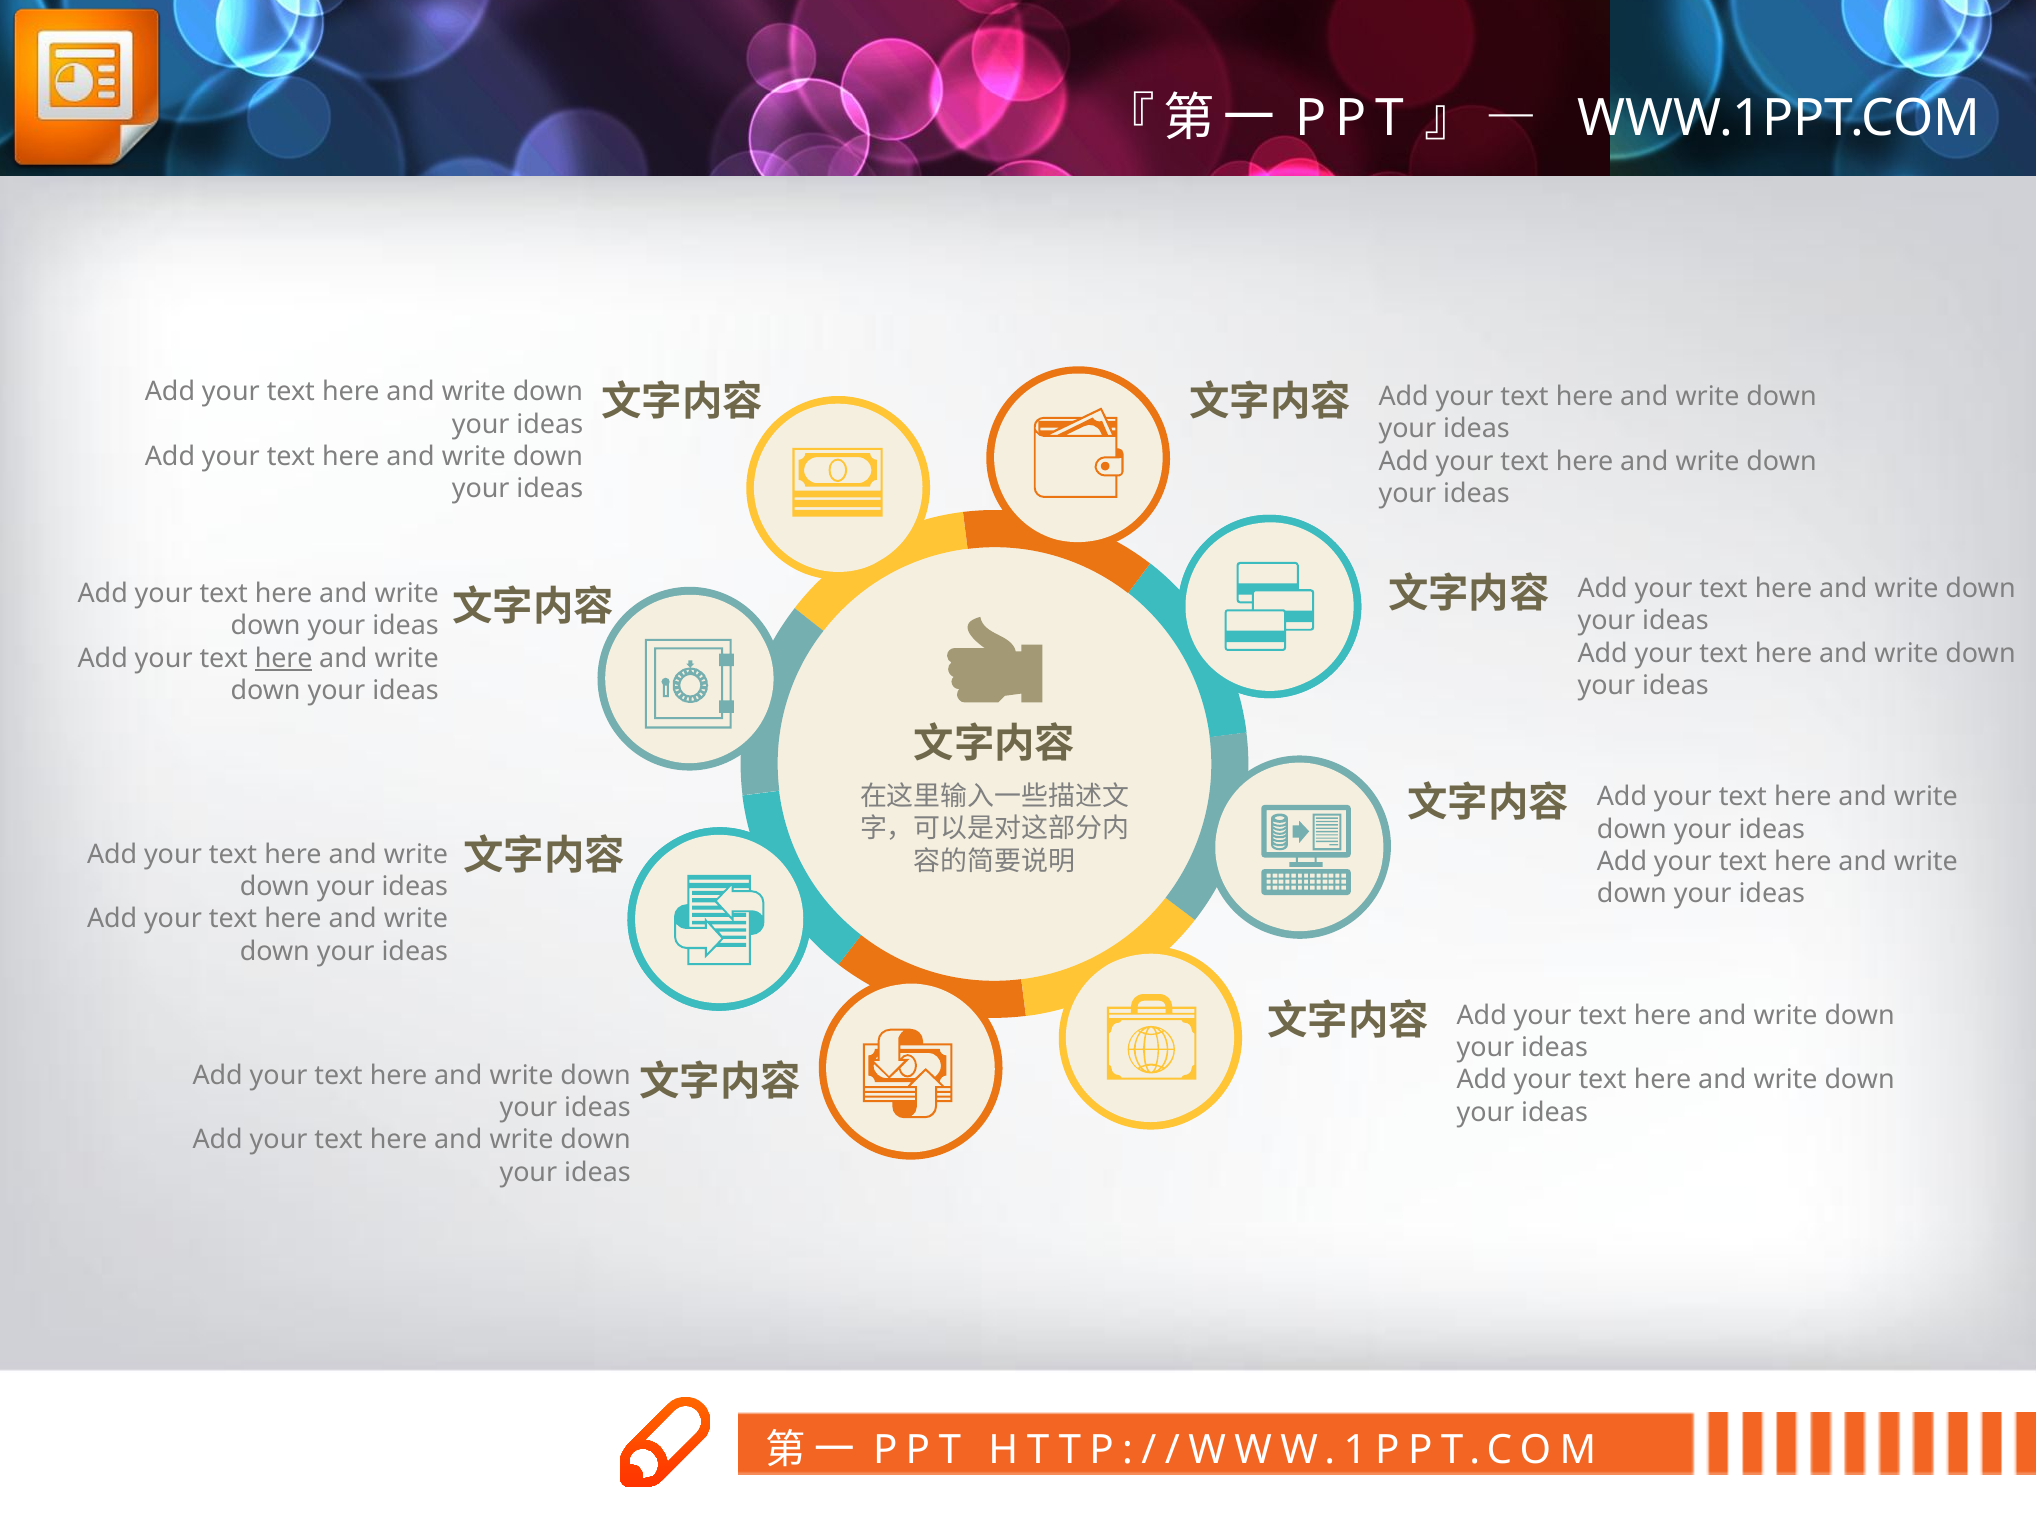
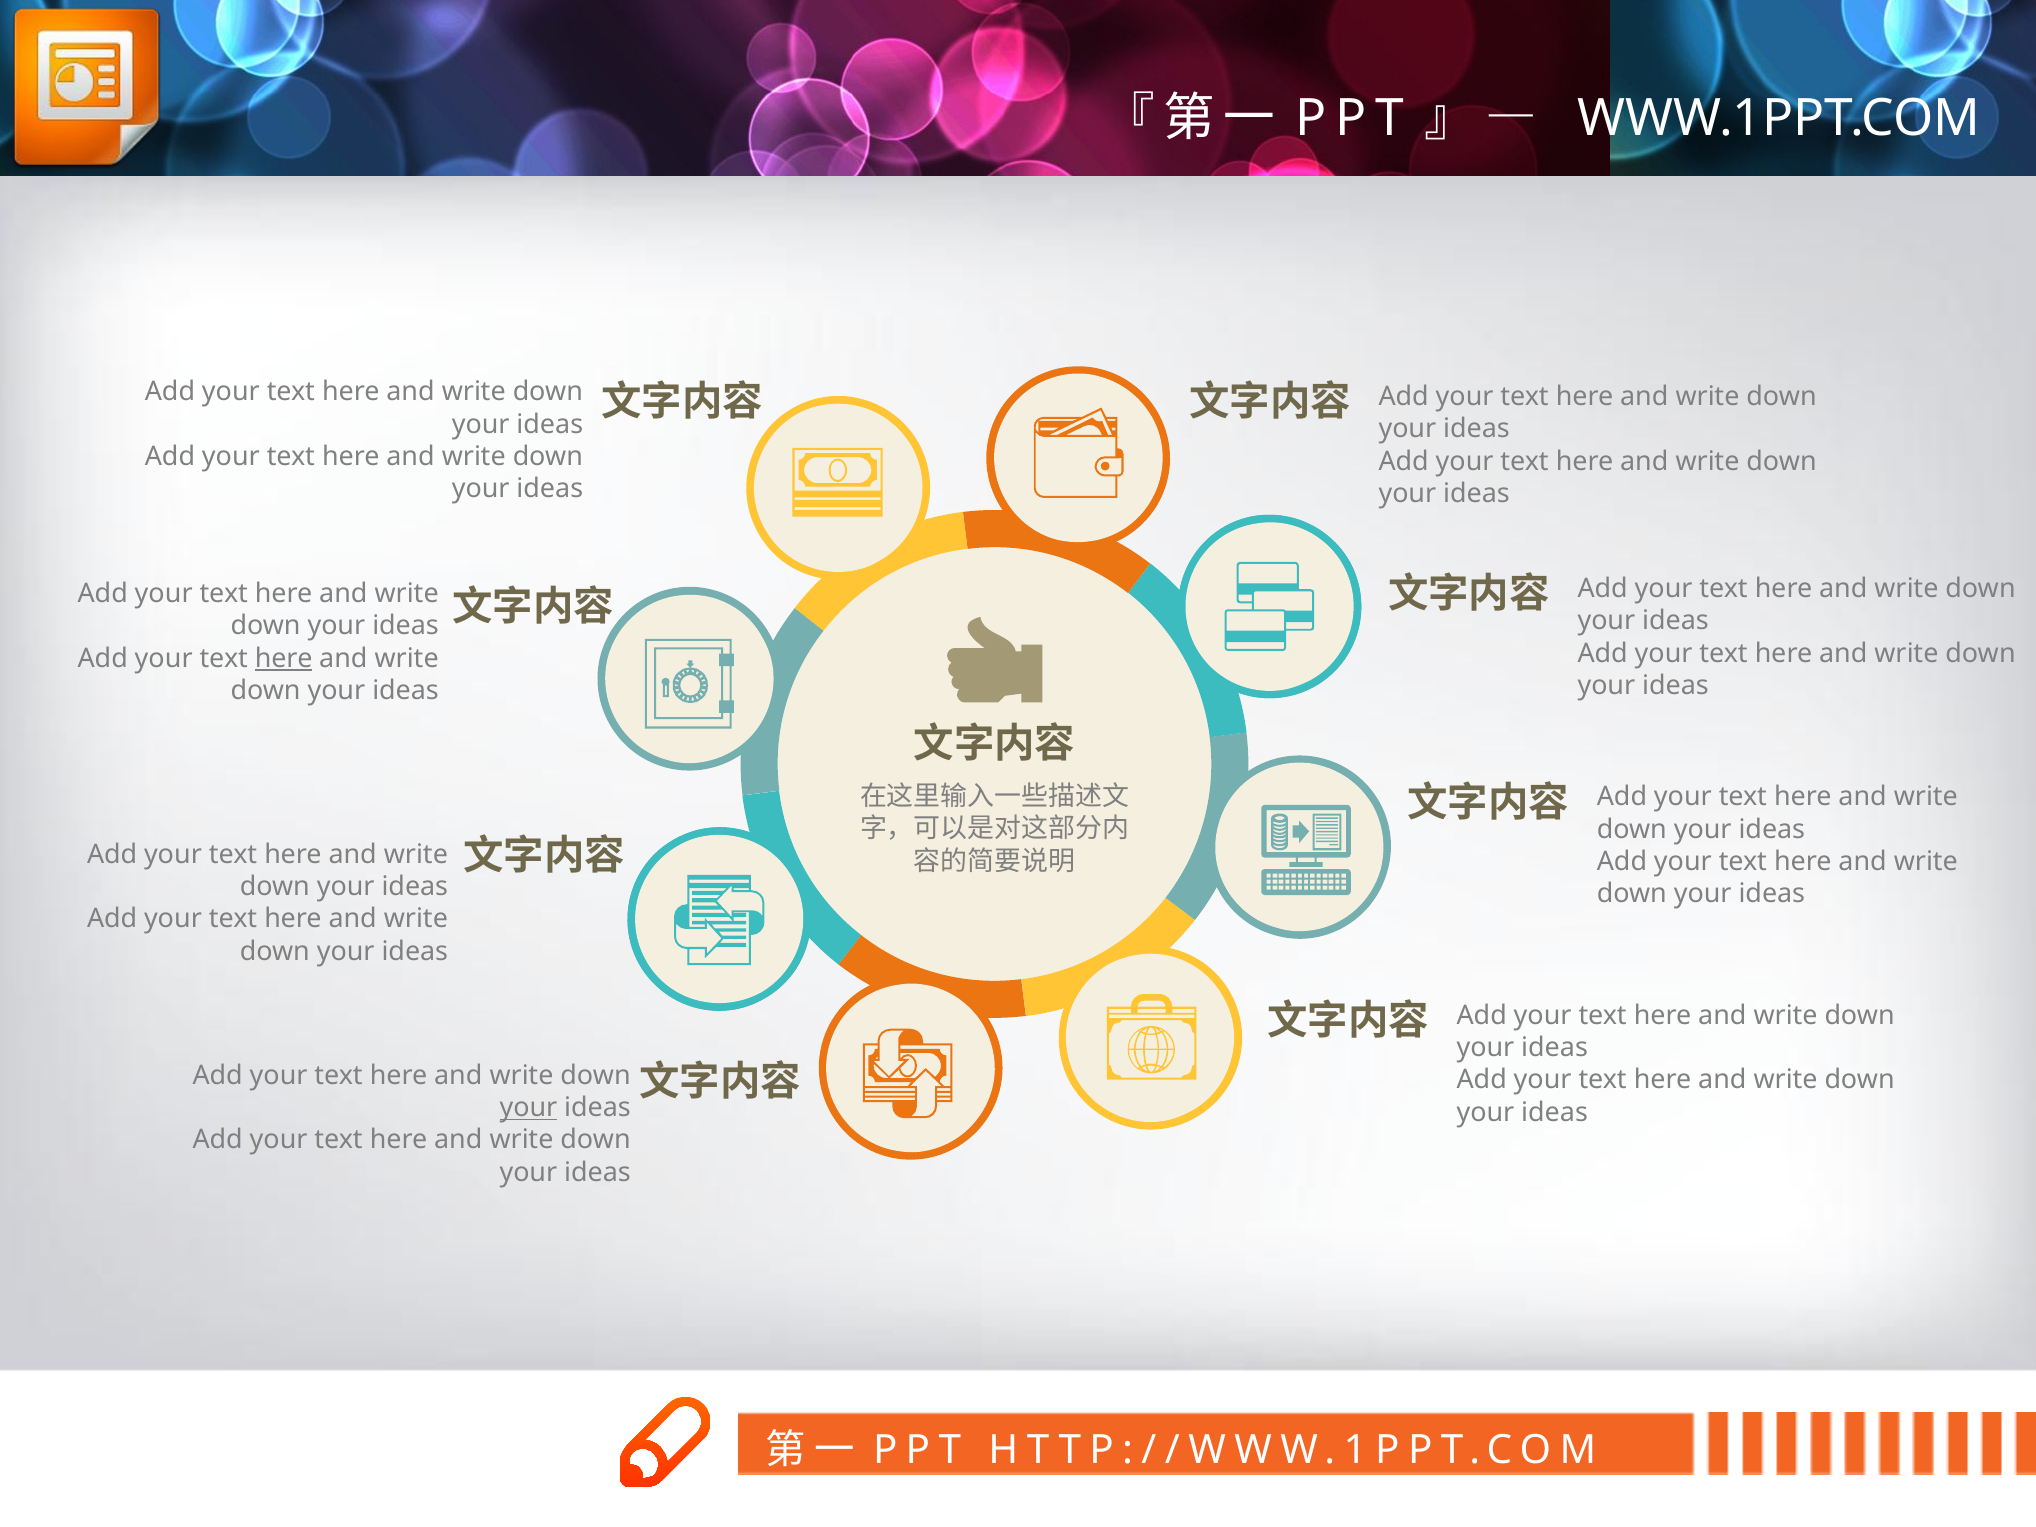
your underline: none -> present (528, 1108)
